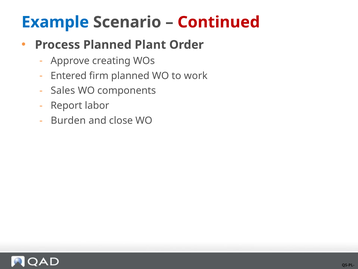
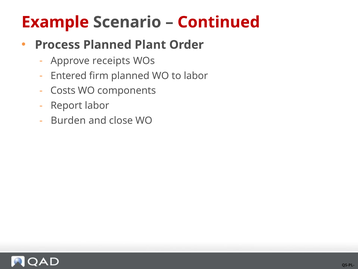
Example colour: blue -> red (55, 22)
creating: creating -> receipts (111, 61)
to work: work -> labor (196, 76)
Sales: Sales -> Costs (63, 91)
